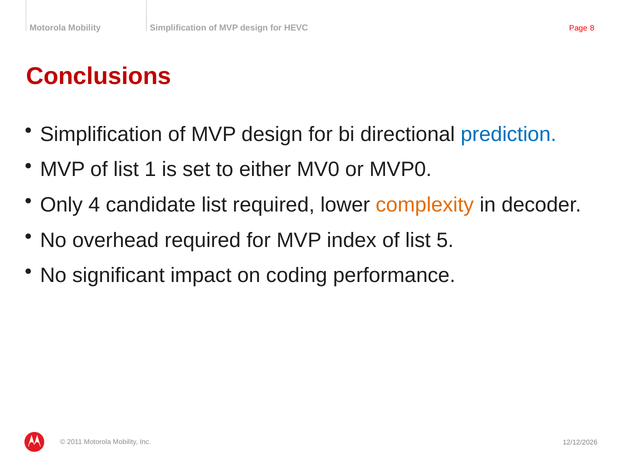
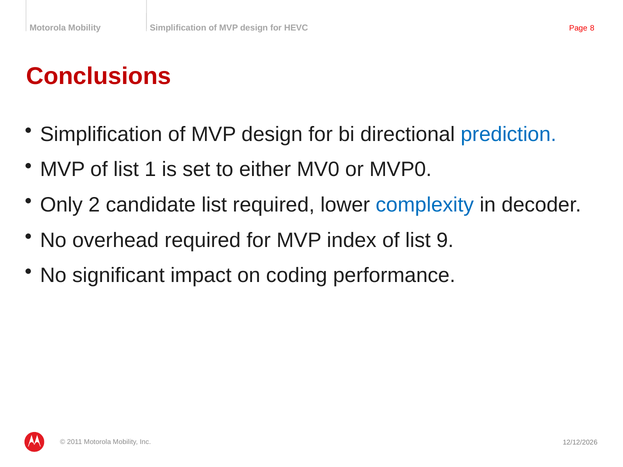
4: 4 -> 2 (94, 205)
complexity colour: orange -> blue (425, 205)
5: 5 -> 9 (445, 240)
